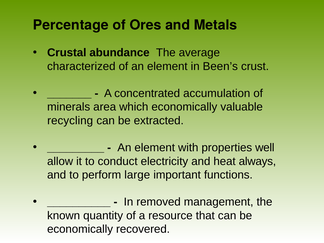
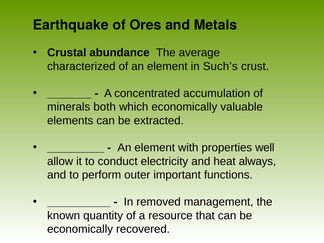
Percentage: Percentage -> Earthquake (71, 25)
Been’s: Been’s -> Such’s (220, 66)
area: area -> both (105, 107)
recycling: recycling -> elements (70, 121)
large: large -> outer (137, 175)
